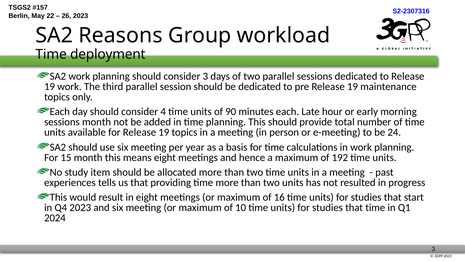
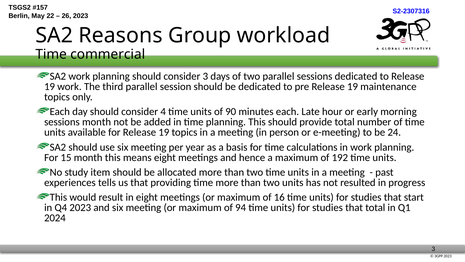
deployment: deployment -> commercial (108, 54)
10: 10 -> 94 (241, 207)
that time: time -> total (375, 207)
